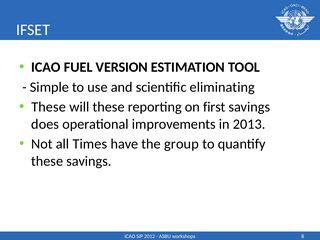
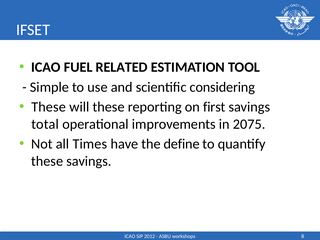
VERSION: VERSION -> RELATED (122, 67)
eliminating: eliminating -> considering (222, 87)
does: does -> total (45, 124)
2013: 2013 -> 2075 (249, 124)
group: group -> define (182, 144)
